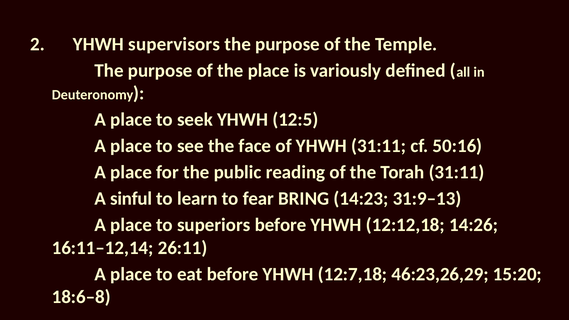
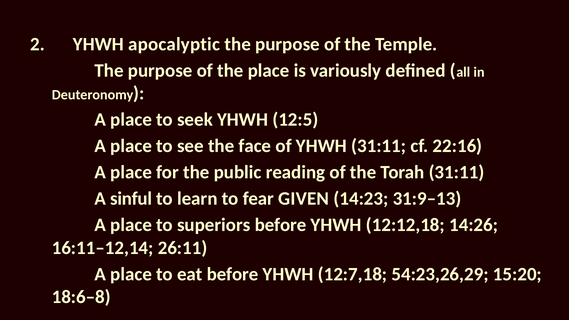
supervisors: supervisors -> apocalyptic (174, 44)
50:16: 50:16 -> 22:16 (457, 146)
BRING: BRING -> GIVEN (304, 199)
46:23,26,29: 46:23,26,29 -> 54:23,26,29 (440, 274)
